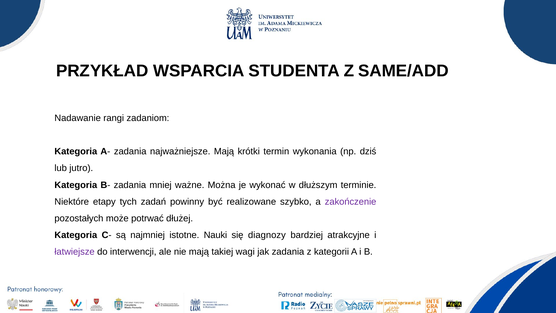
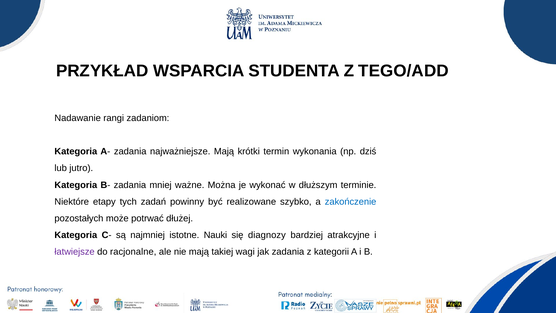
SAME/ADD: SAME/ADD -> TEGO/ADD (403, 71)
zakończenie colour: purple -> blue (351, 201)
interwencji: interwencji -> racjonalne (133, 252)
